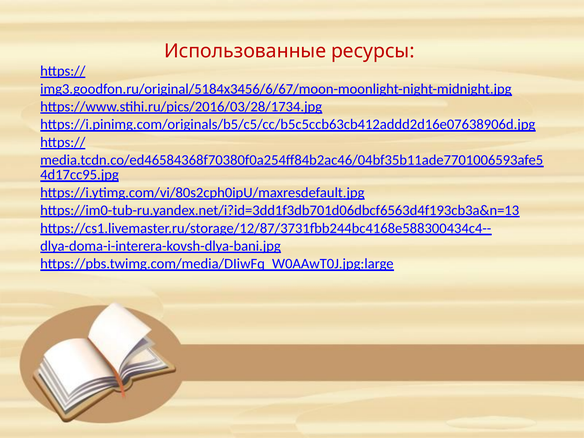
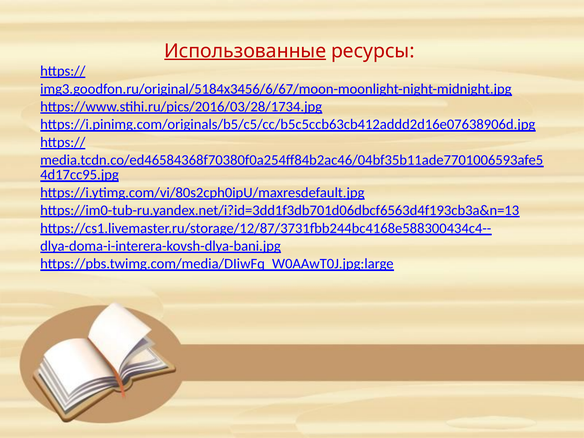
Использованные underline: none -> present (245, 51)
